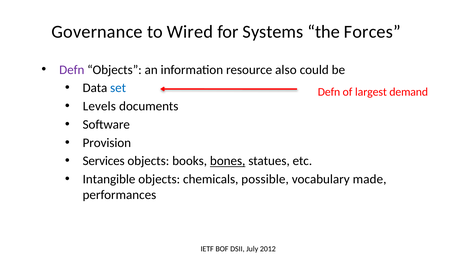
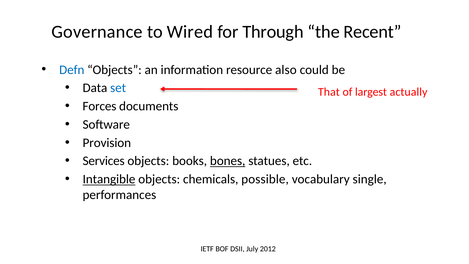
Systems: Systems -> Through (273, 32)
Forces: Forces -> Recent (372, 32)
Defn colour: purple -> blue (72, 70)
Defn: Defn -> That (329, 92)
demand: demand -> actually (409, 92)
Levels: Levels -> Forces (99, 106)
Intangible underline: none -> present (109, 179)
made: made -> single (370, 179)
